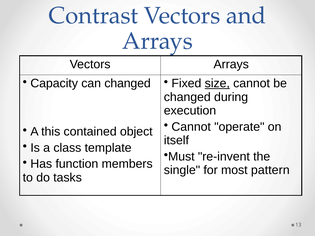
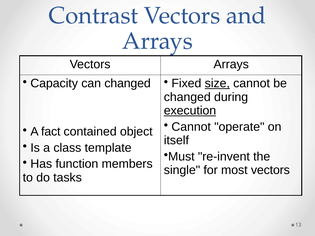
execution underline: none -> present (190, 111)
this: this -> fact (51, 132)
most pattern: pattern -> vectors (270, 170)
